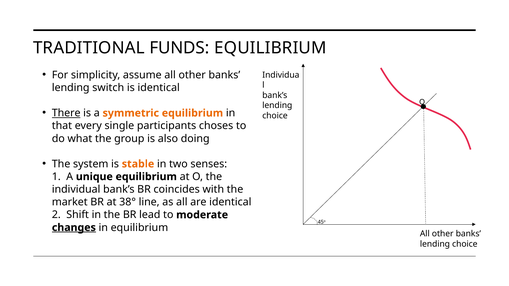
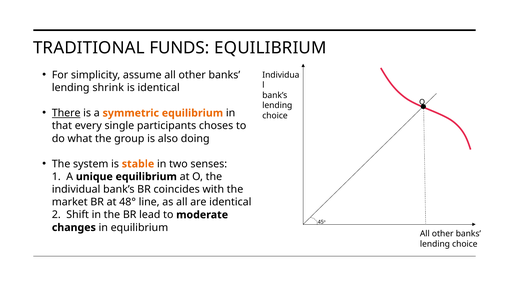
switch: switch -> shrink (108, 88)
38°: 38° -> 48° (128, 202)
changes underline: present -> none (74, 228)
